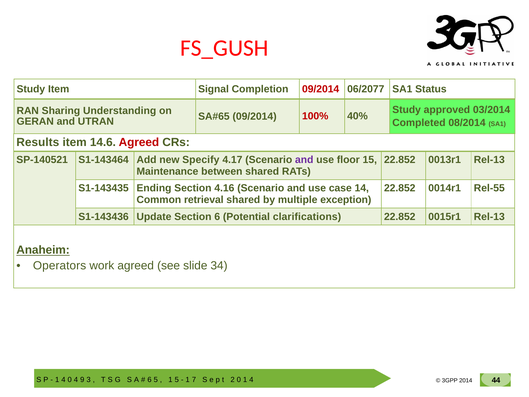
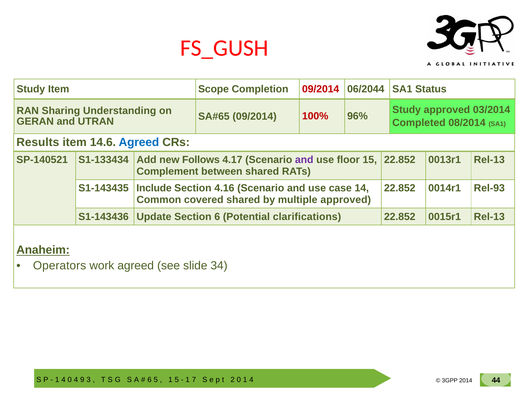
Signal: Signal -> Scope (214, 89)
06/2077: 06/2077 -> 06/2044 (366, 89)
40%: 40% -> 96% (357, 116)
Agreed colour: red -> blue (139, 142)
S1-143464: S1-143464 -> S1-133434 (104, 160)
Specify: Specify -> Follows (201, 160)
Maintenance: Maintenance -> Complement (167, 171)
Ending: Ending -> Include (154, 188)
Rel-55: Rel-55 -> Rel-93 (489, 188)
retrieval: retrieval -> covered (204, 200)
exception: exception -> approved (346, 200)
